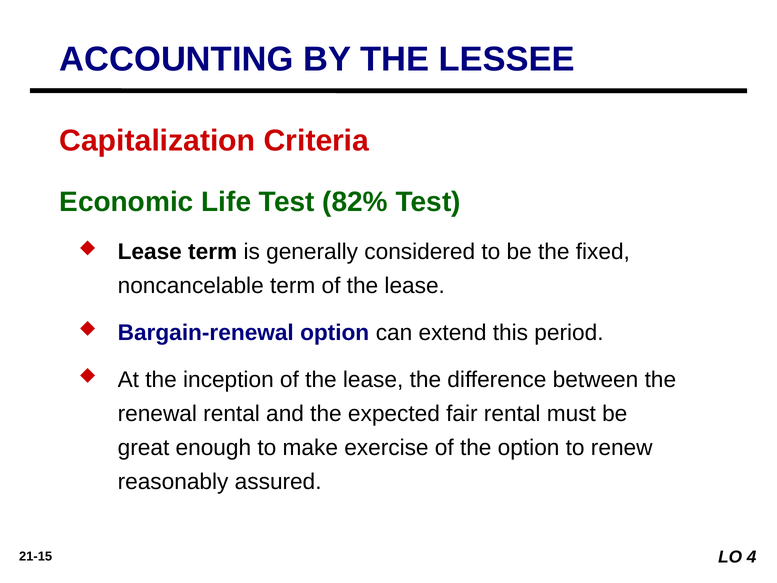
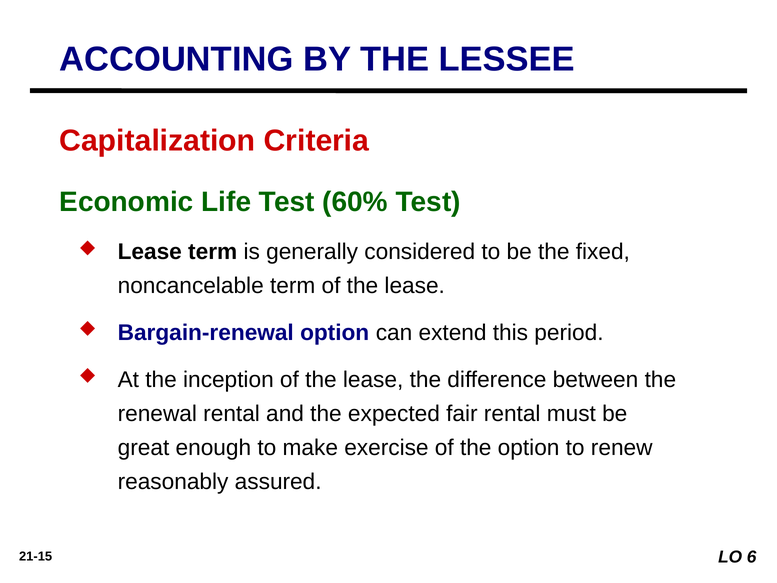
82%: 82% -> 60% (355, 202)
4: 4 -> 6 (752, 557)
